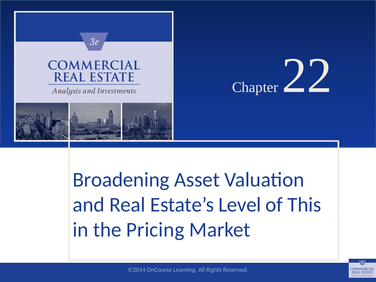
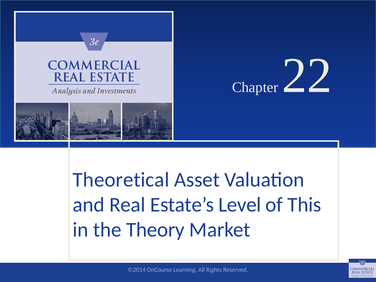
Broadening: Broadening -> Theoretical (121, 180)
Pricing: Pricing -> Theory (155, 230)
